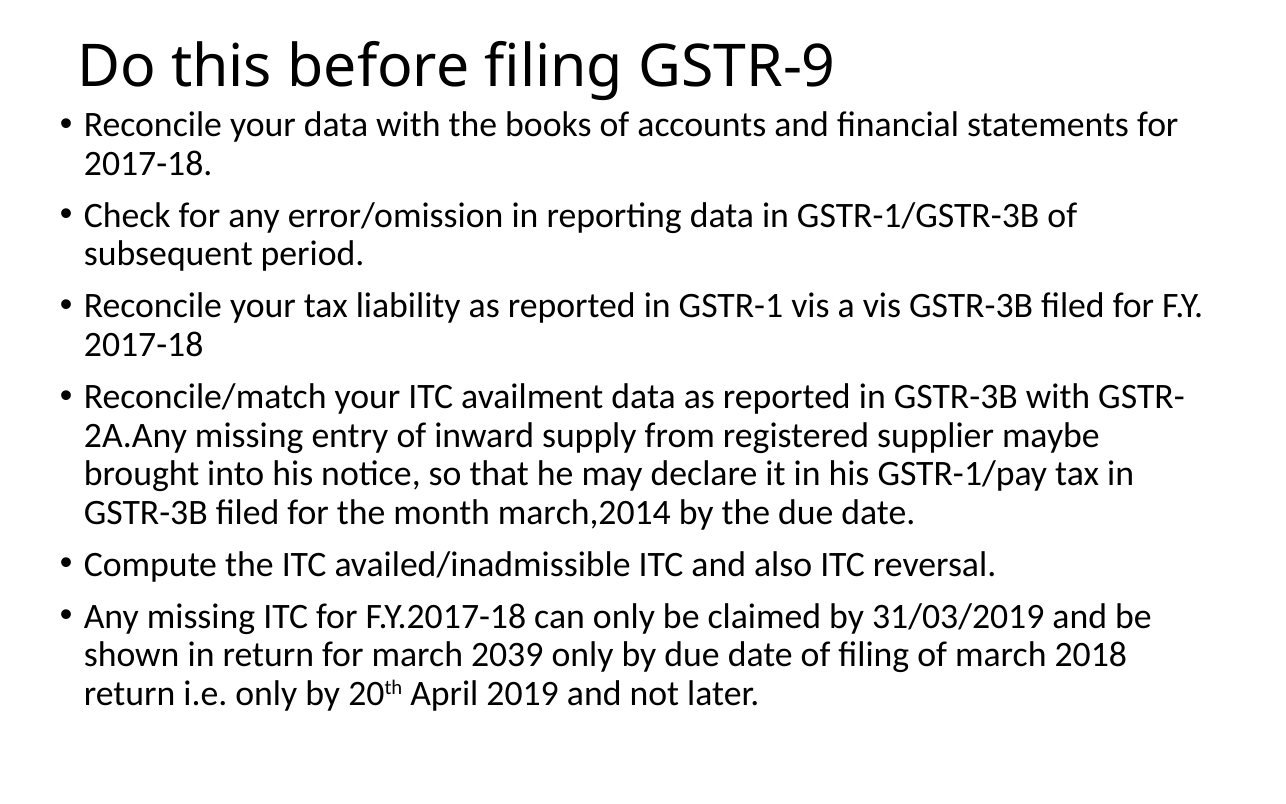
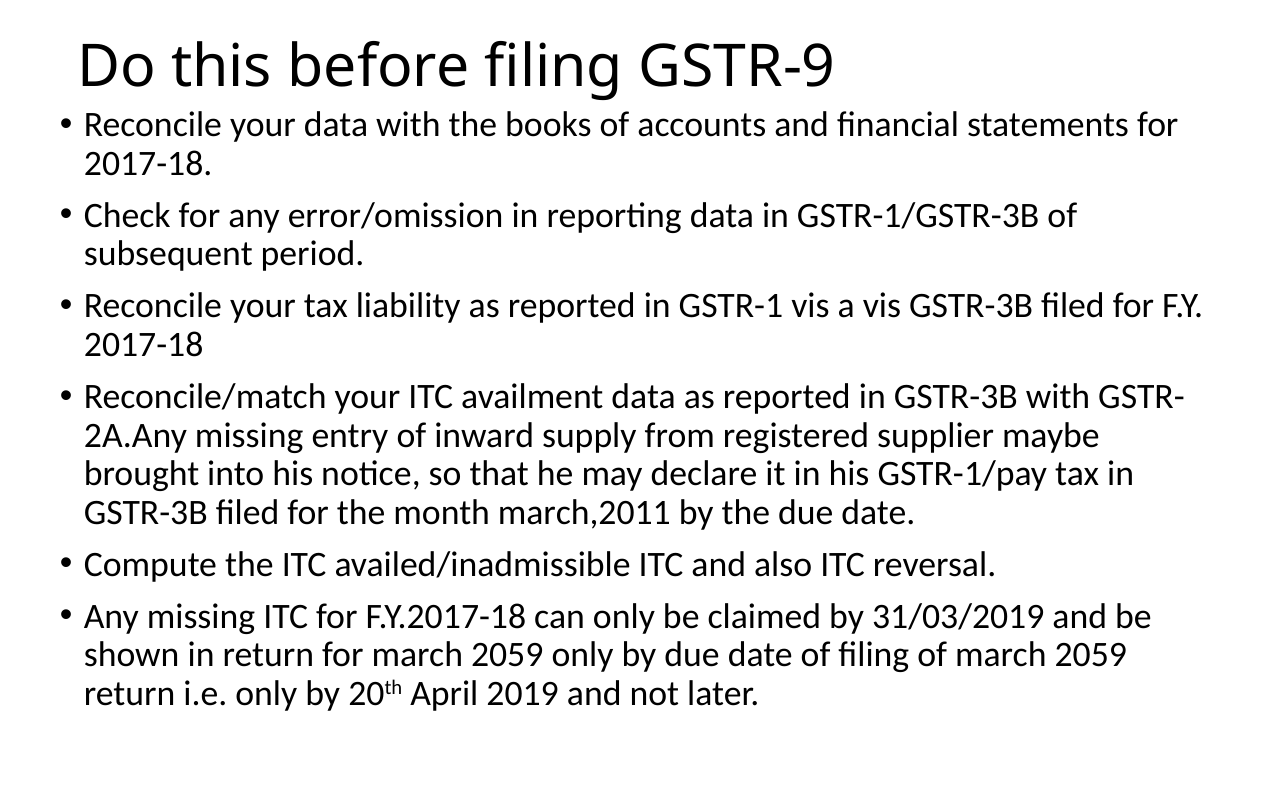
march,2014: march,2014 -> march,2011 (584, 512)
for march 2039: 2039 -> 2059 (507, 655)
of march 2018: 2018 -> 2059 (1091, 655)
